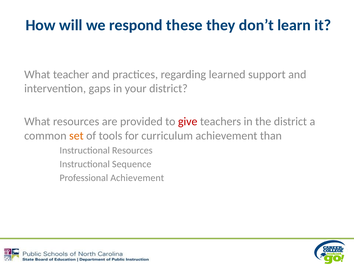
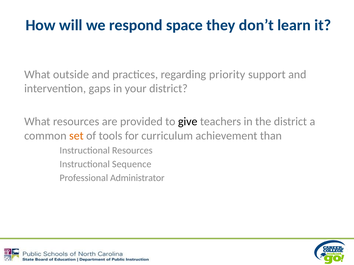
these: these -> space (184, 25)
teacher: teacher -> outside (71, 75)
learned: learned -> priority (227, 75)
give colour: red -> black (188, 122)
Professional Achievement: Achievement -> Administrator (137, 178)
